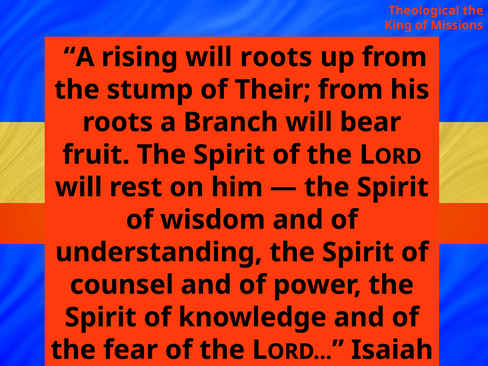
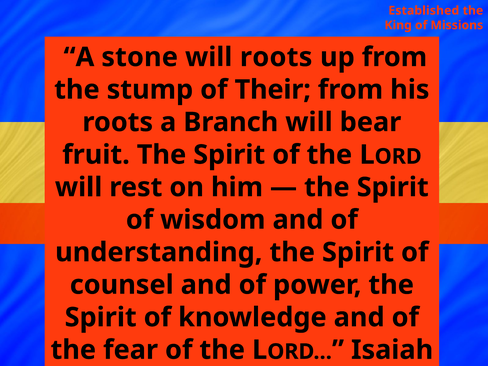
Theological: Theological -> Established (424, 11)
rising: rising -> stone (140, 57)
